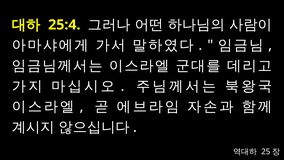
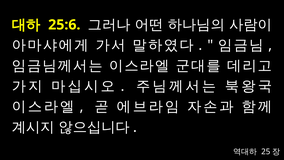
25:4: 25:4 -> 25:6 (64, 25)
